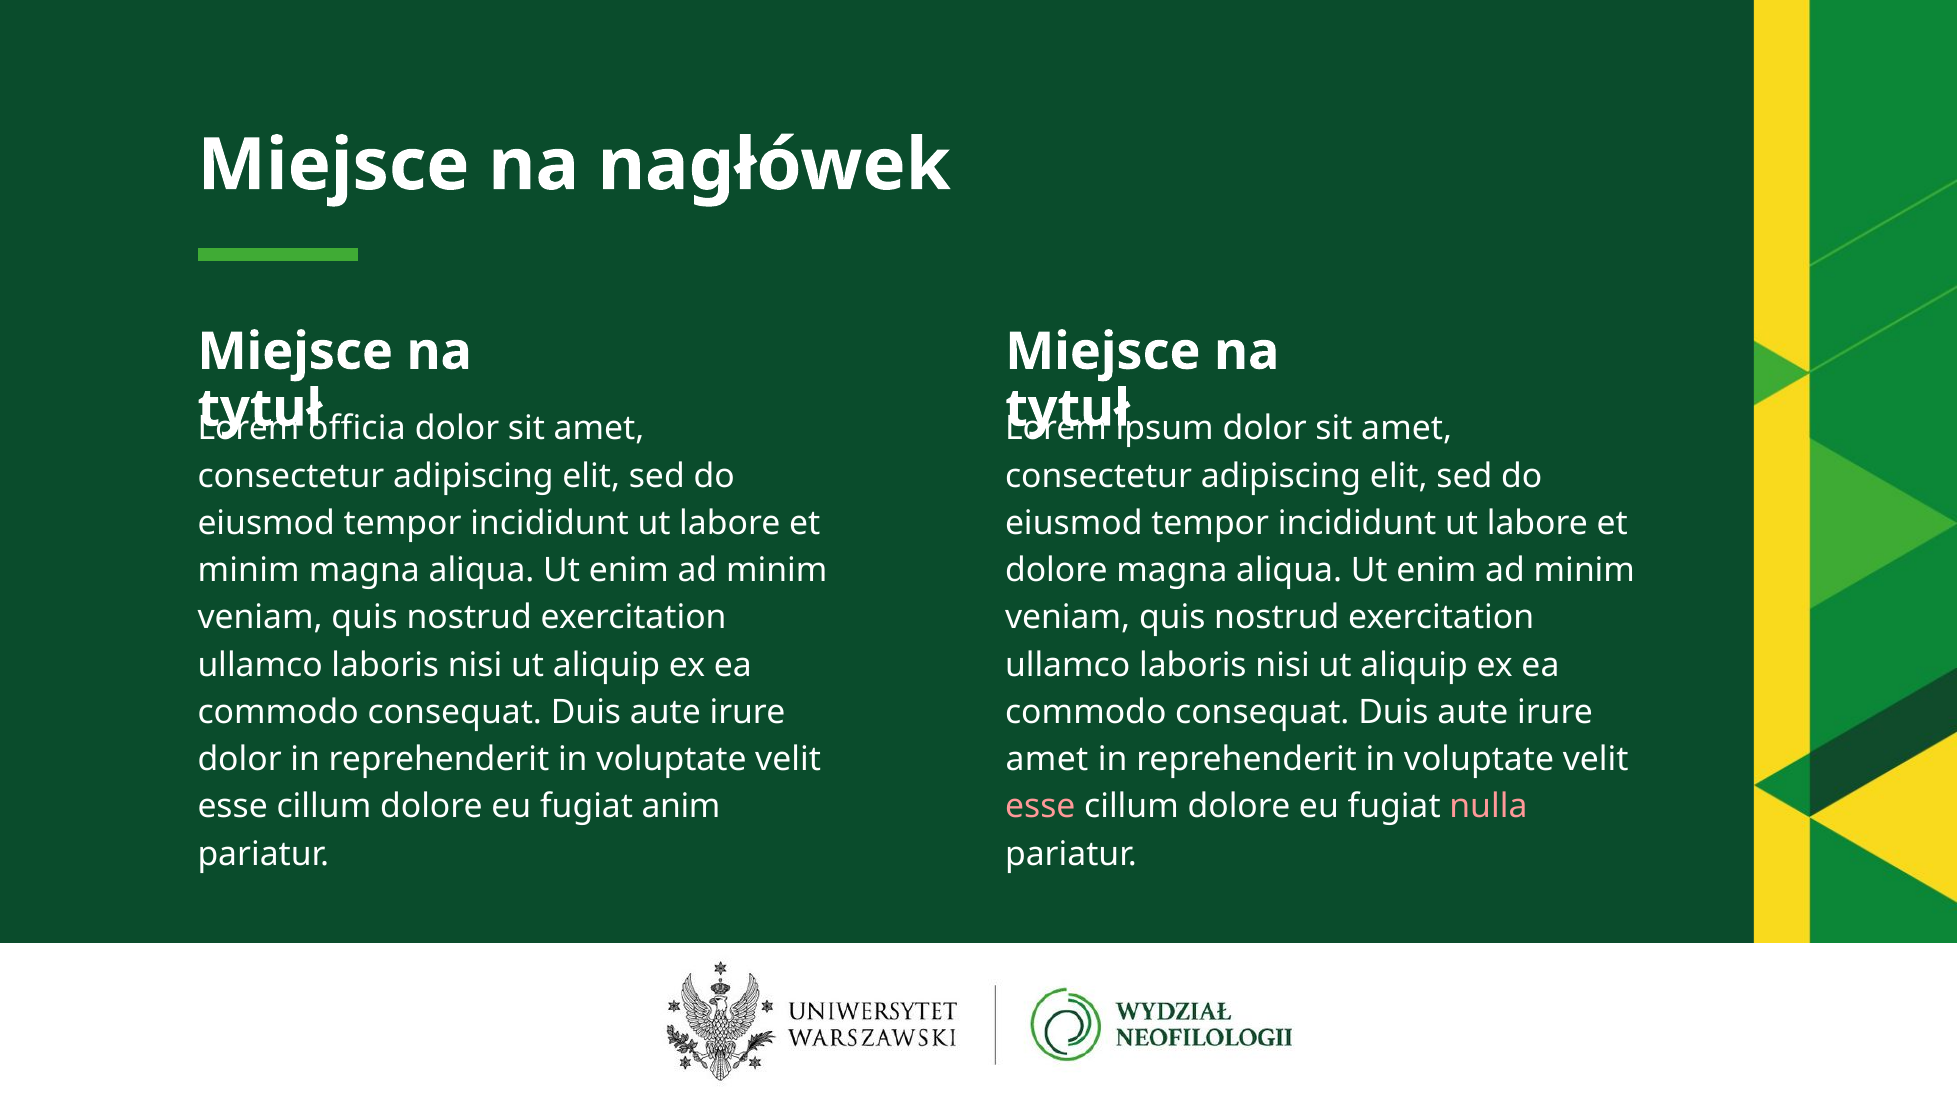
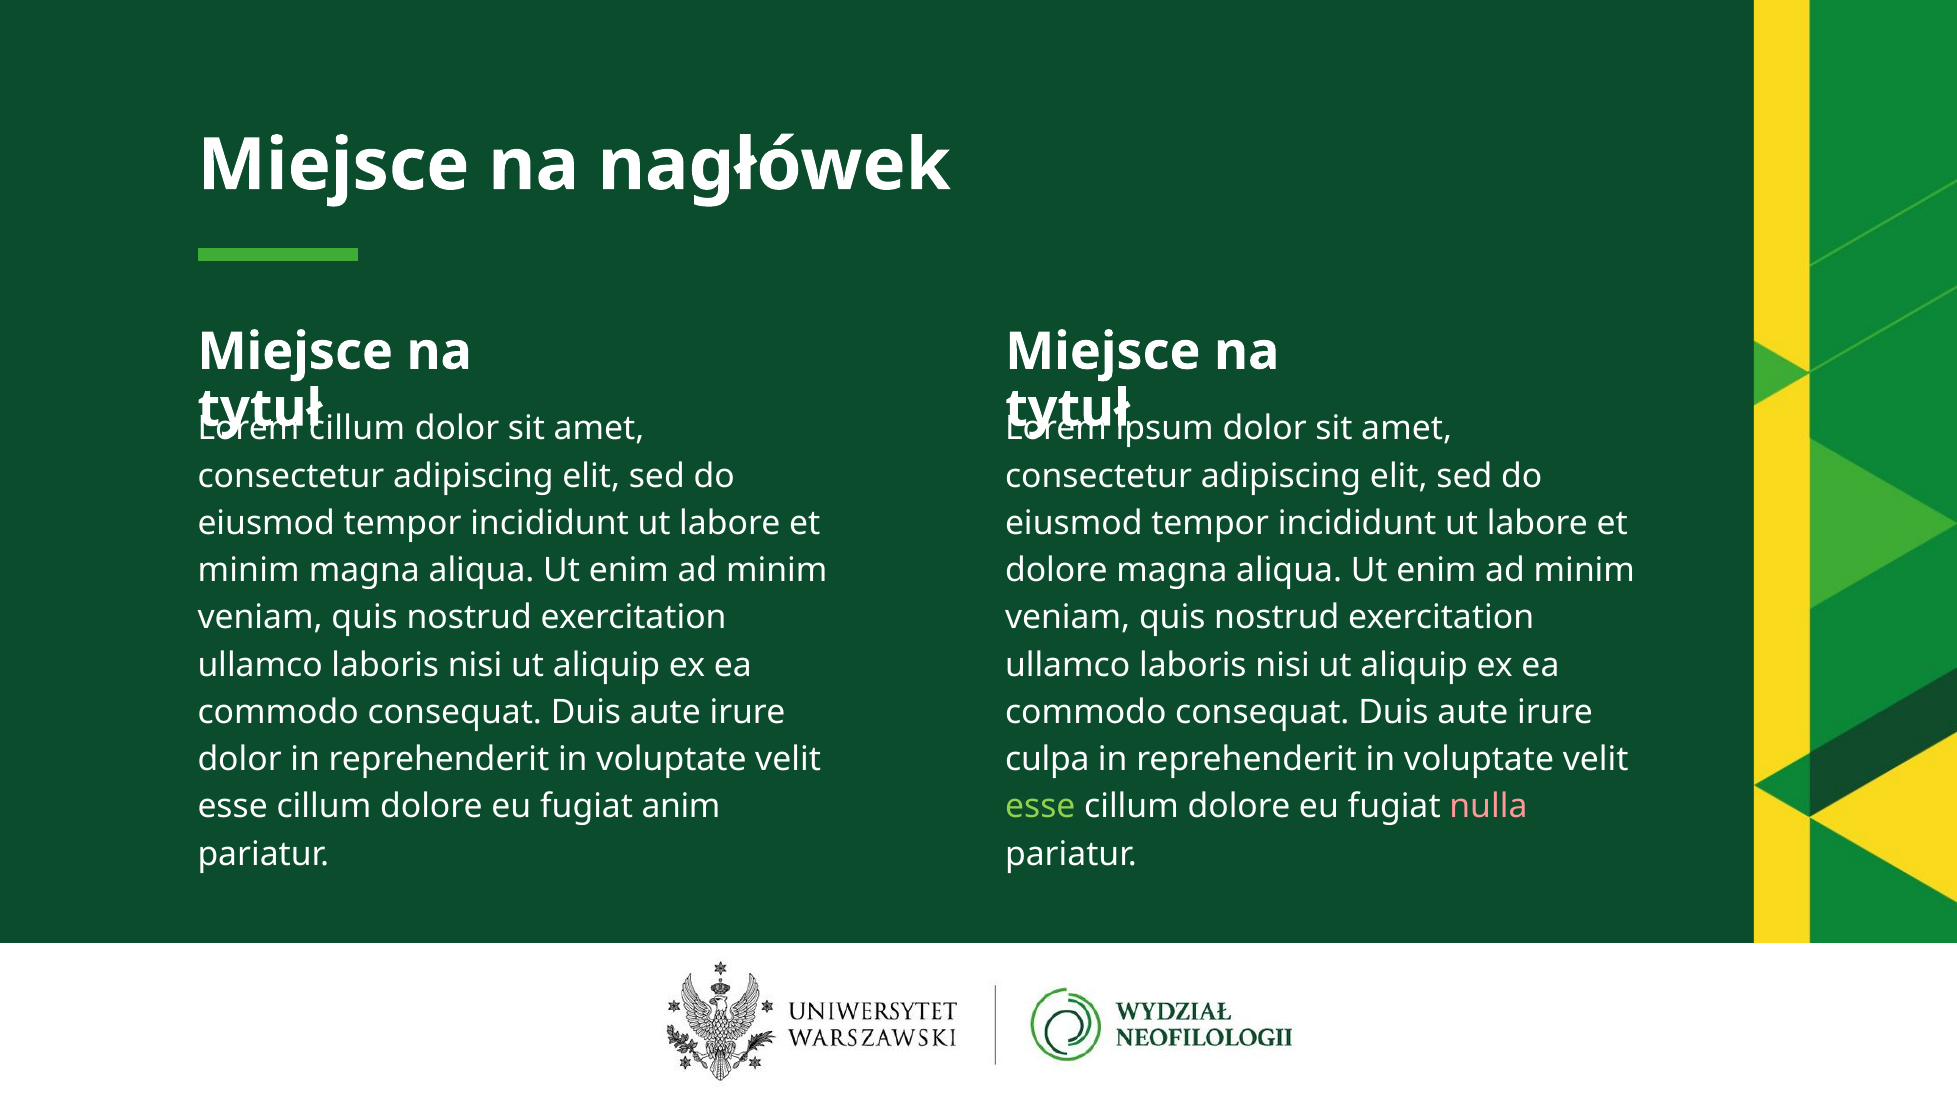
officia: officia -> cillum (357, 429)
amet: amet -> culpa (1047, 759)
esse colour: pink -> light green (1040, 807)
